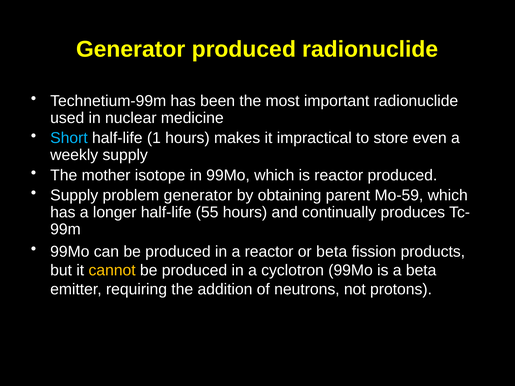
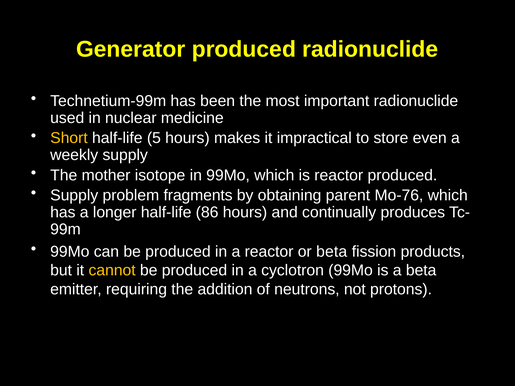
Short colour: light blue -> yellow (69, 138)
1: 1 -> 5 (154, 138)
problem generator: generator -> fragments (198, 195)
Mo-59: Mo-59 -> Mo-76 (399, 195)
55: 55 -> 86 (207, 212)
